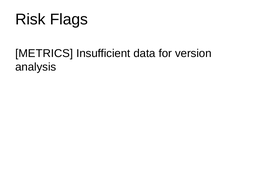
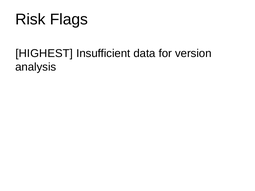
METRICS: METRICS -> HIGHEST (44, 53)
